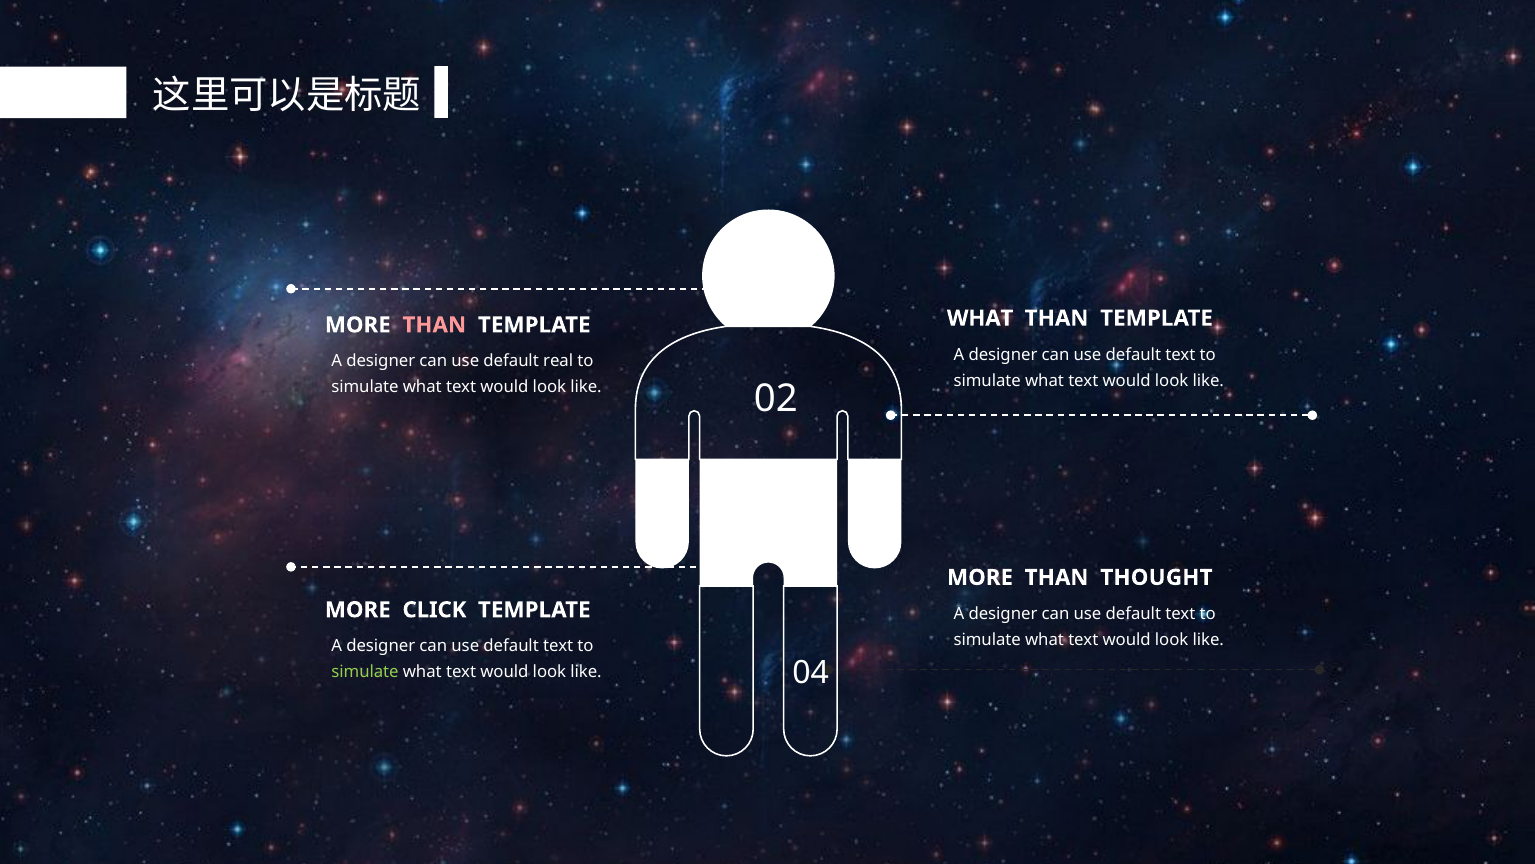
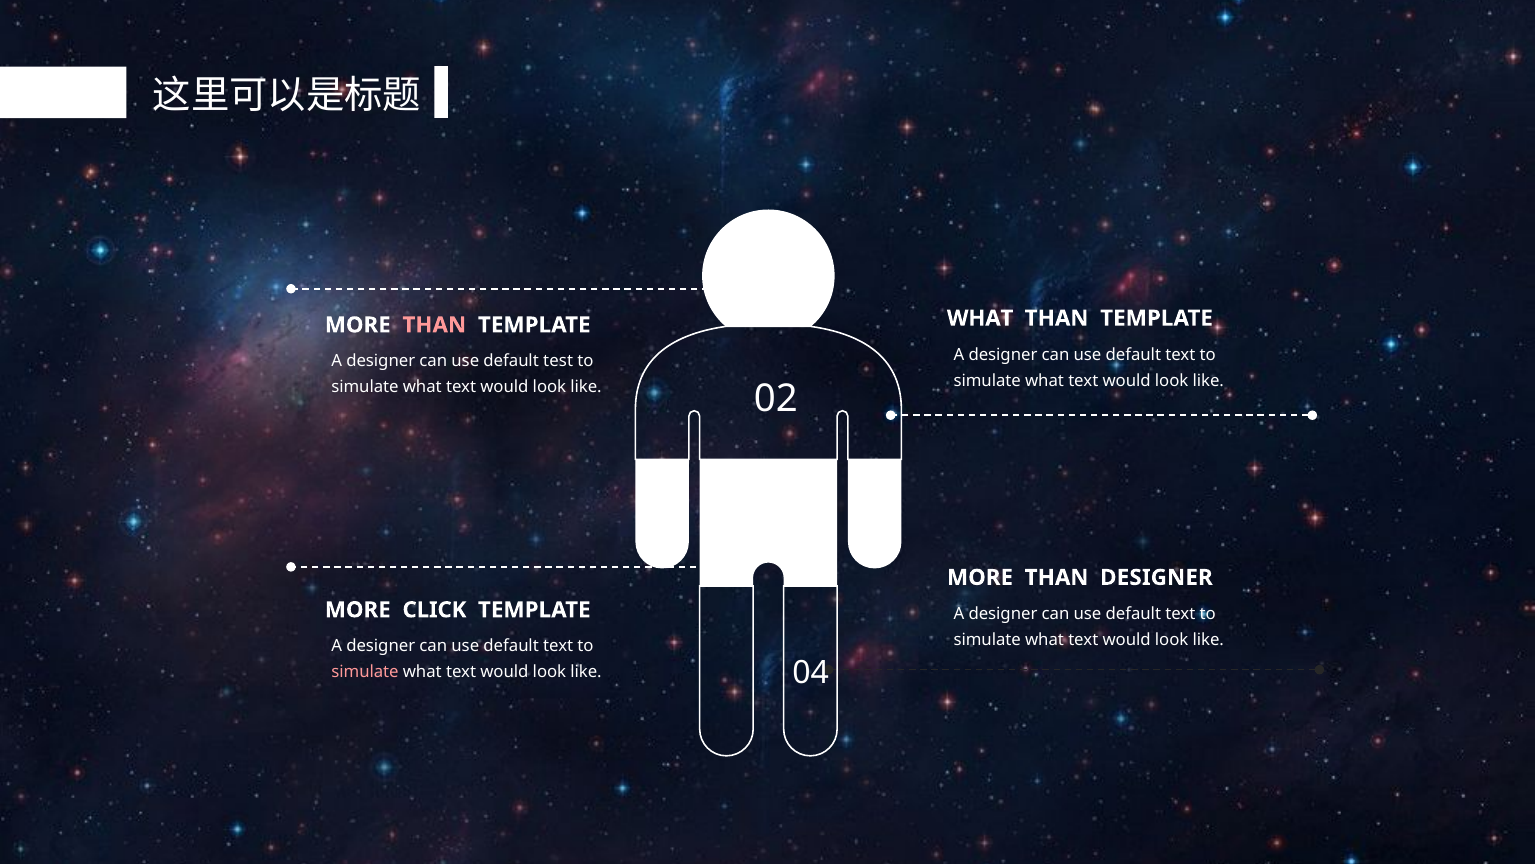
real: real -> test (558, 361)
THAN THOUGHT: THOUGHT -> DESIGNER (1156, 577)
simulate colour: light green -> pink (365, 672)
